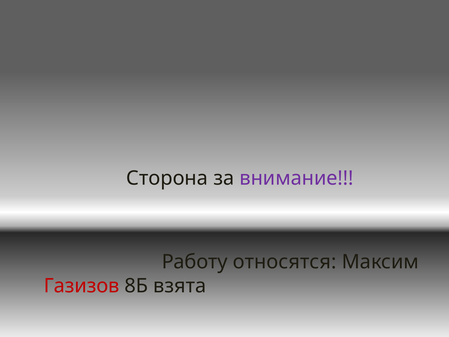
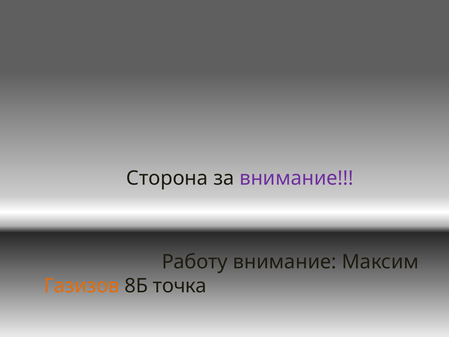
Работу относятся: относятся -> внимание (285, 262)
Газизов colour: red -> orange (82, 286)
взята: взята -> точка (180, 286)
